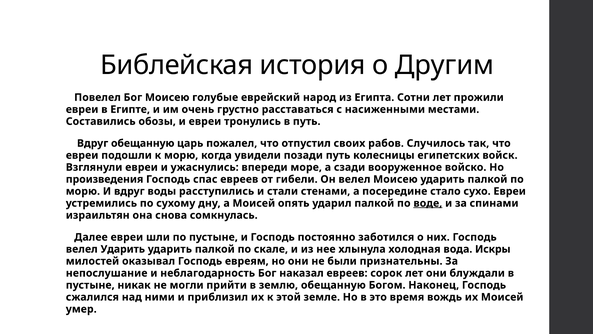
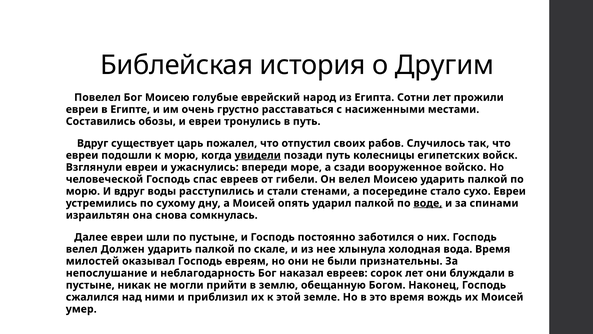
Вдруг обещанную: обещанную -> существует (143, 143)
увидели underline: none -> present (258, 155)
произведения: произведения -> человеческой (104, 179)
велел Ударить: Ударить -> Должен (123, 249)
вода Искры: Искры -> Время (493, 249)
